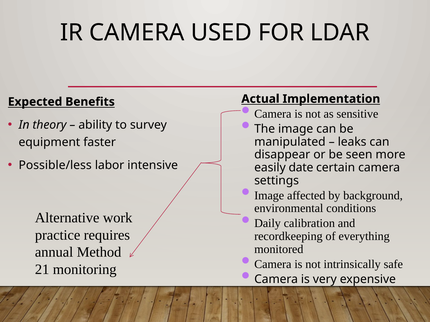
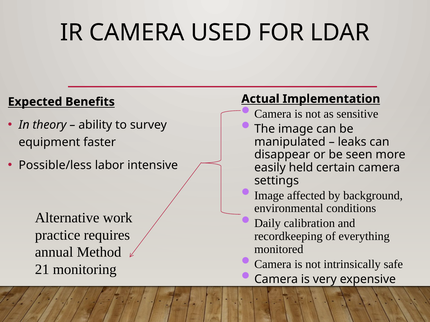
date: date -> held (301, 168)
